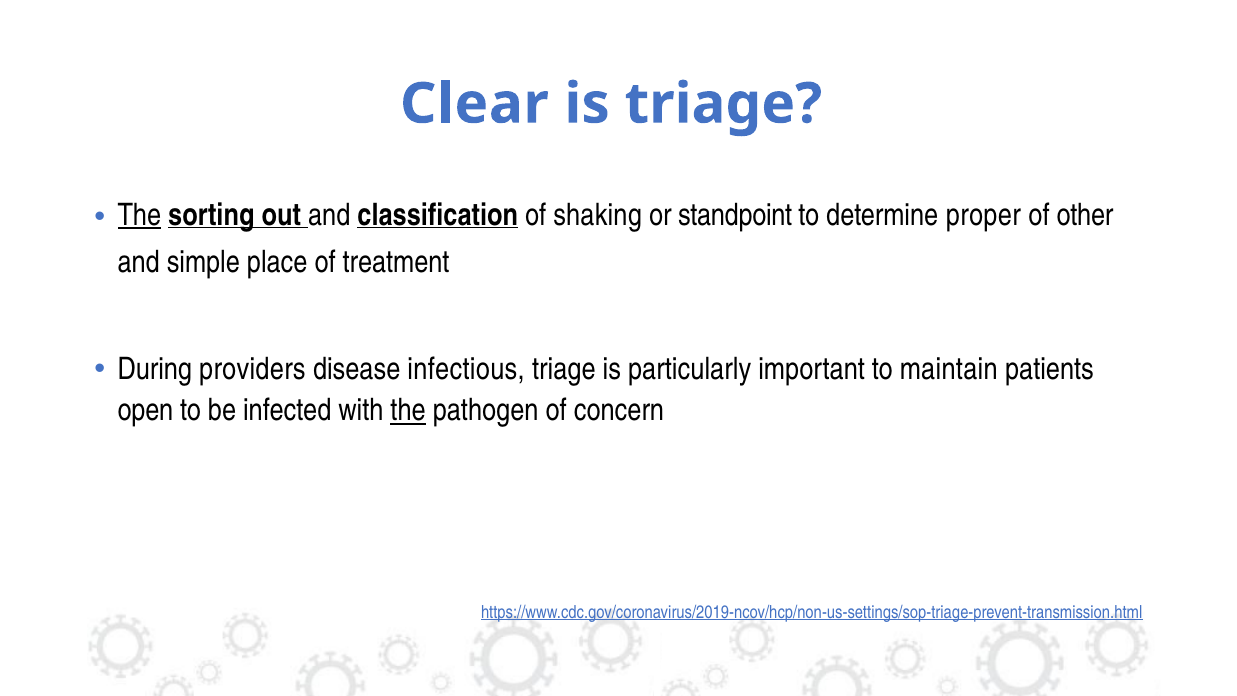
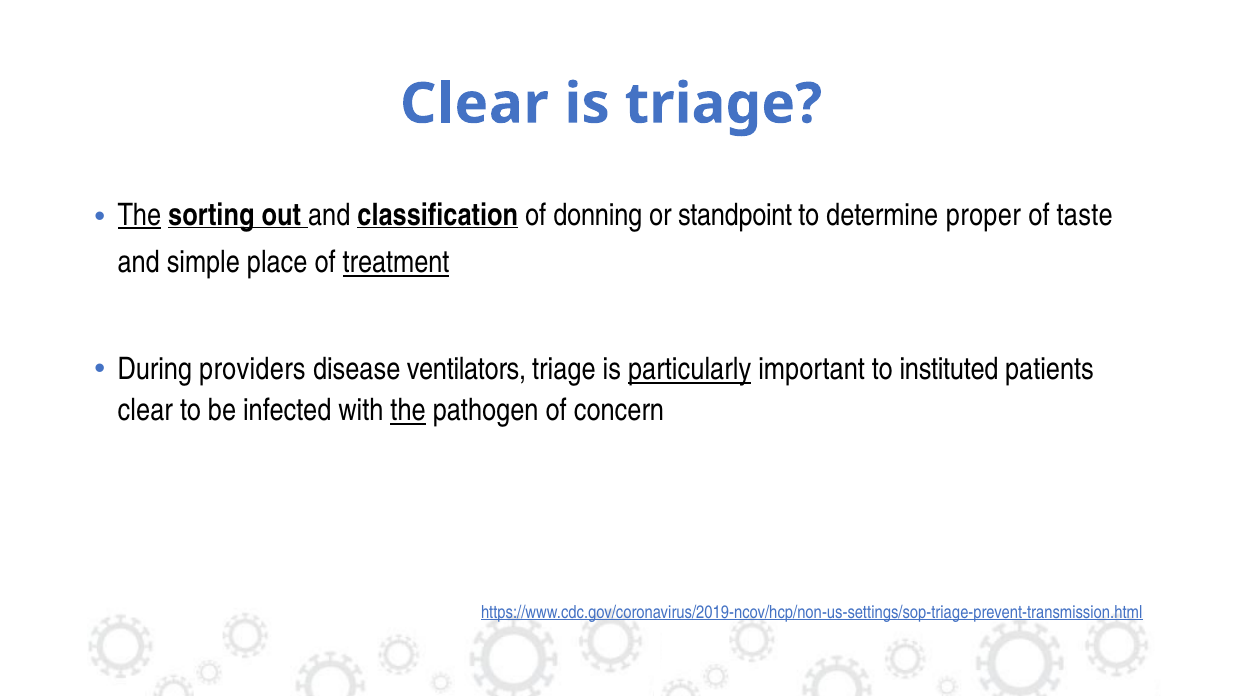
shaking: shaking -> donning (598, 215)
other: other -> taste (1085, 215)
treatment underline: none -> present (396, 262)
infectious: infectious -> ventilators (466, 370)
particularly underline: none -> present (690, 370)
maintain: maintain -> instituted (949, 370)
open: open -> clear (145, 410)
